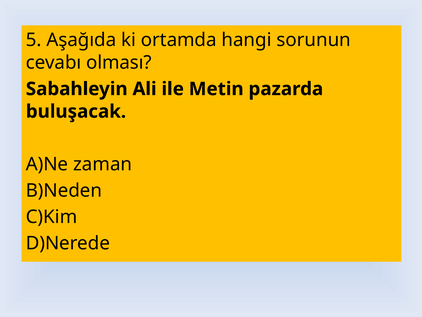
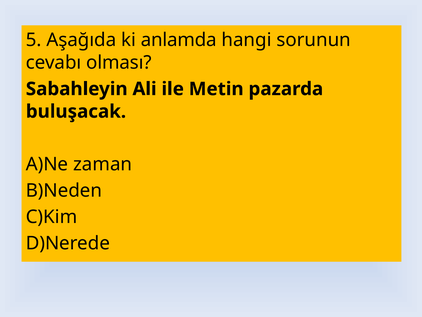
ortamda: ortamda -> anlamda (179, 40)
